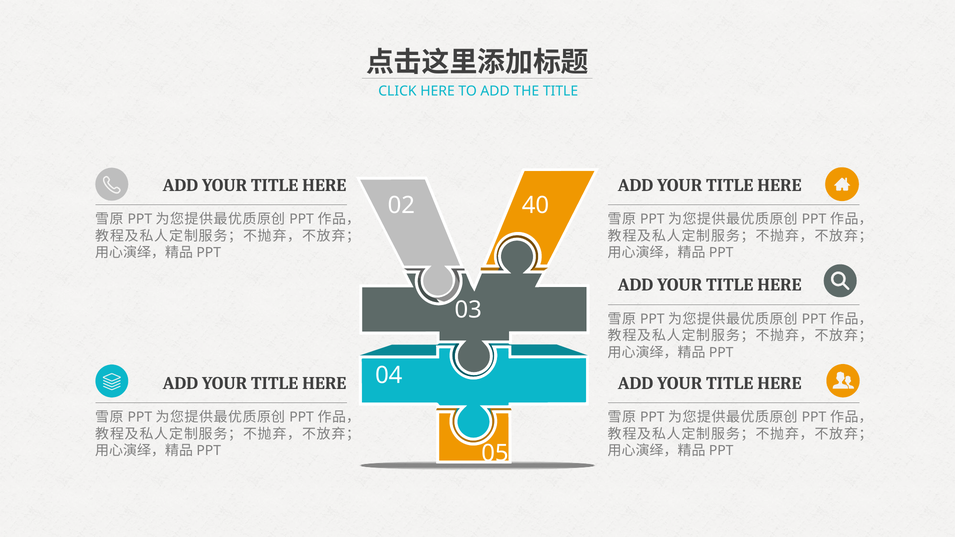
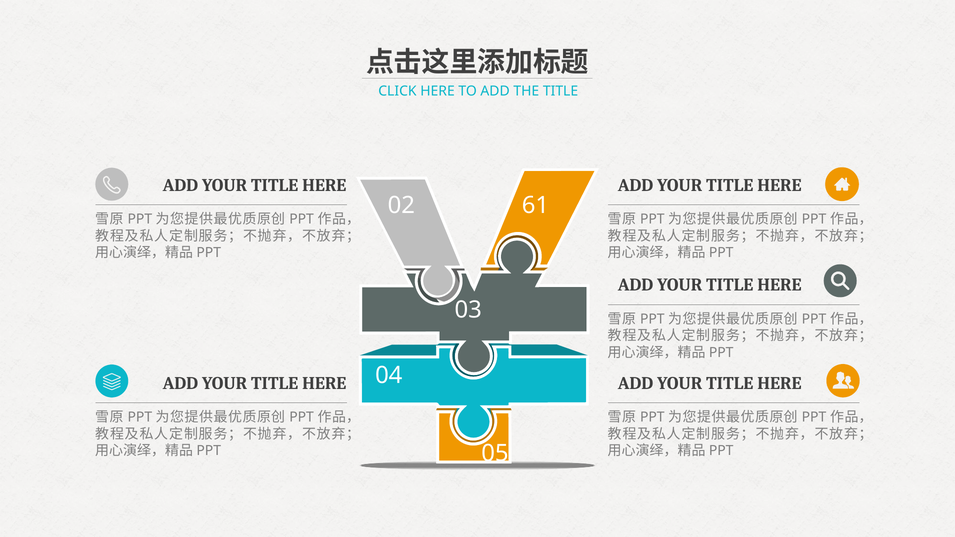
40: 40 -> 61 (535, 205)
